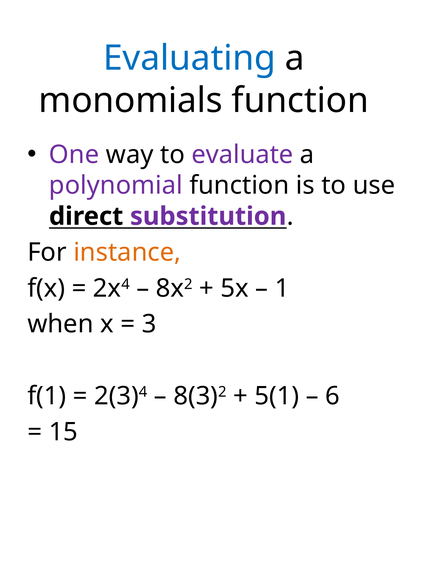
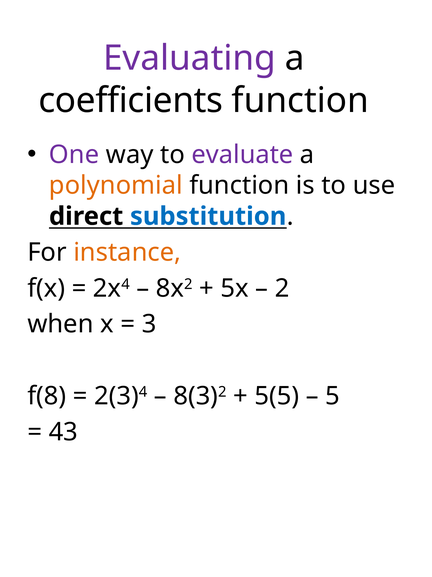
Evaluating colour: blue -> purple (189, 58)
monomials: monomials -> coefficients (131, 100)
polynomial colour: purple -> orange (116, 185)
substitution colour: purple -> blue (208, 216)
1: 1 -> 2 (282, 288)
f(1: f(1 -> f(8 (47, 395)
5(1: 5(1 -> 5(5 (277, 395)
6: 6 -> 5 (333, 395)
15: 15 -> 43 (63, 431)
